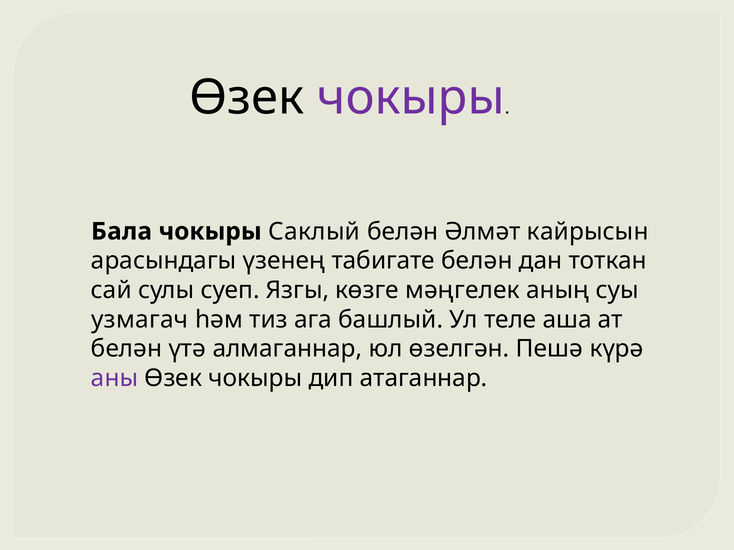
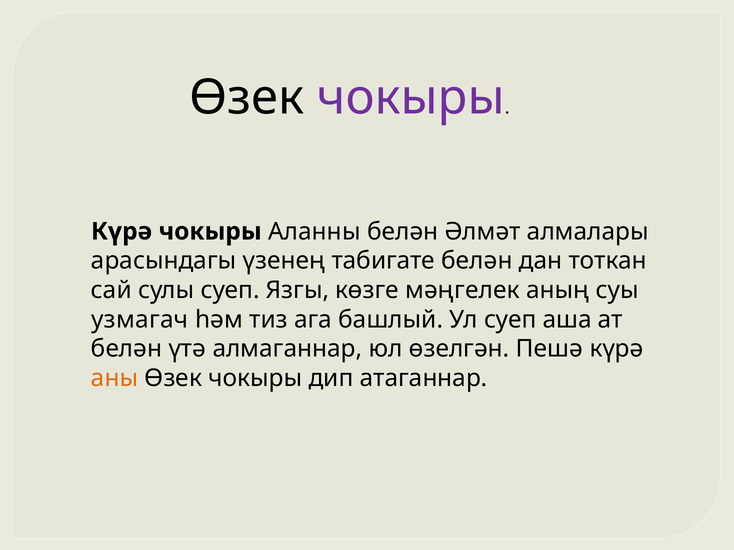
Бала: Бала -> Күрә (122, 232)
Саклый: Саклый -> Аланны (314, 232)
кайрысын: кайрысын -> алмалары (588, 232)
Ул теле: теле -> суеп (510, 320)
аны colour: purple -> orange (115, 378)
